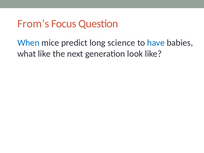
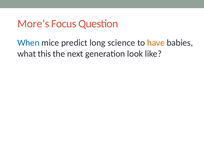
From’s: From’s -> More’s (33, 24)
have colour: blue -> orange (156, 43)
what like: like -> this (44, 54)
